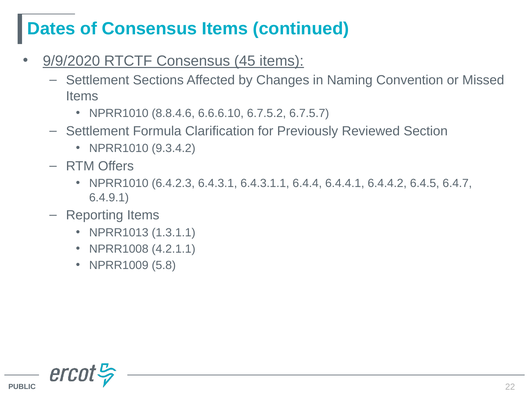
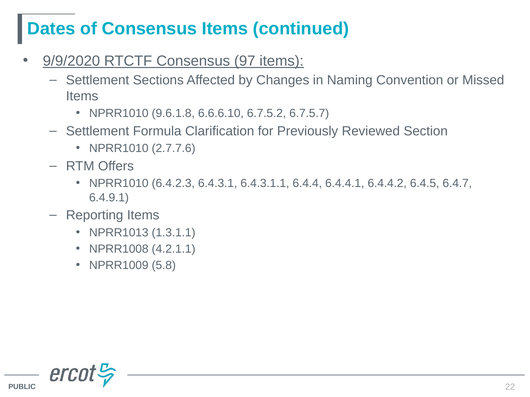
45: 45 -> 97 (245, 61)
8.8.4.6: 8.8.4.6 -> 9.6.1.8 (173, 114)
9.3.4.2: 9.3.4.2 -> 2.7.7.6 (174, 149)
